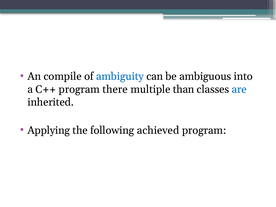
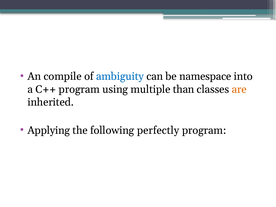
ambiguous: ambiguous -> namespace (205, 76)
there: there -> using (115, 89)
are colour: blue -> orange (239, 89)
achieved: achieved -> perfectly (158, 130)
